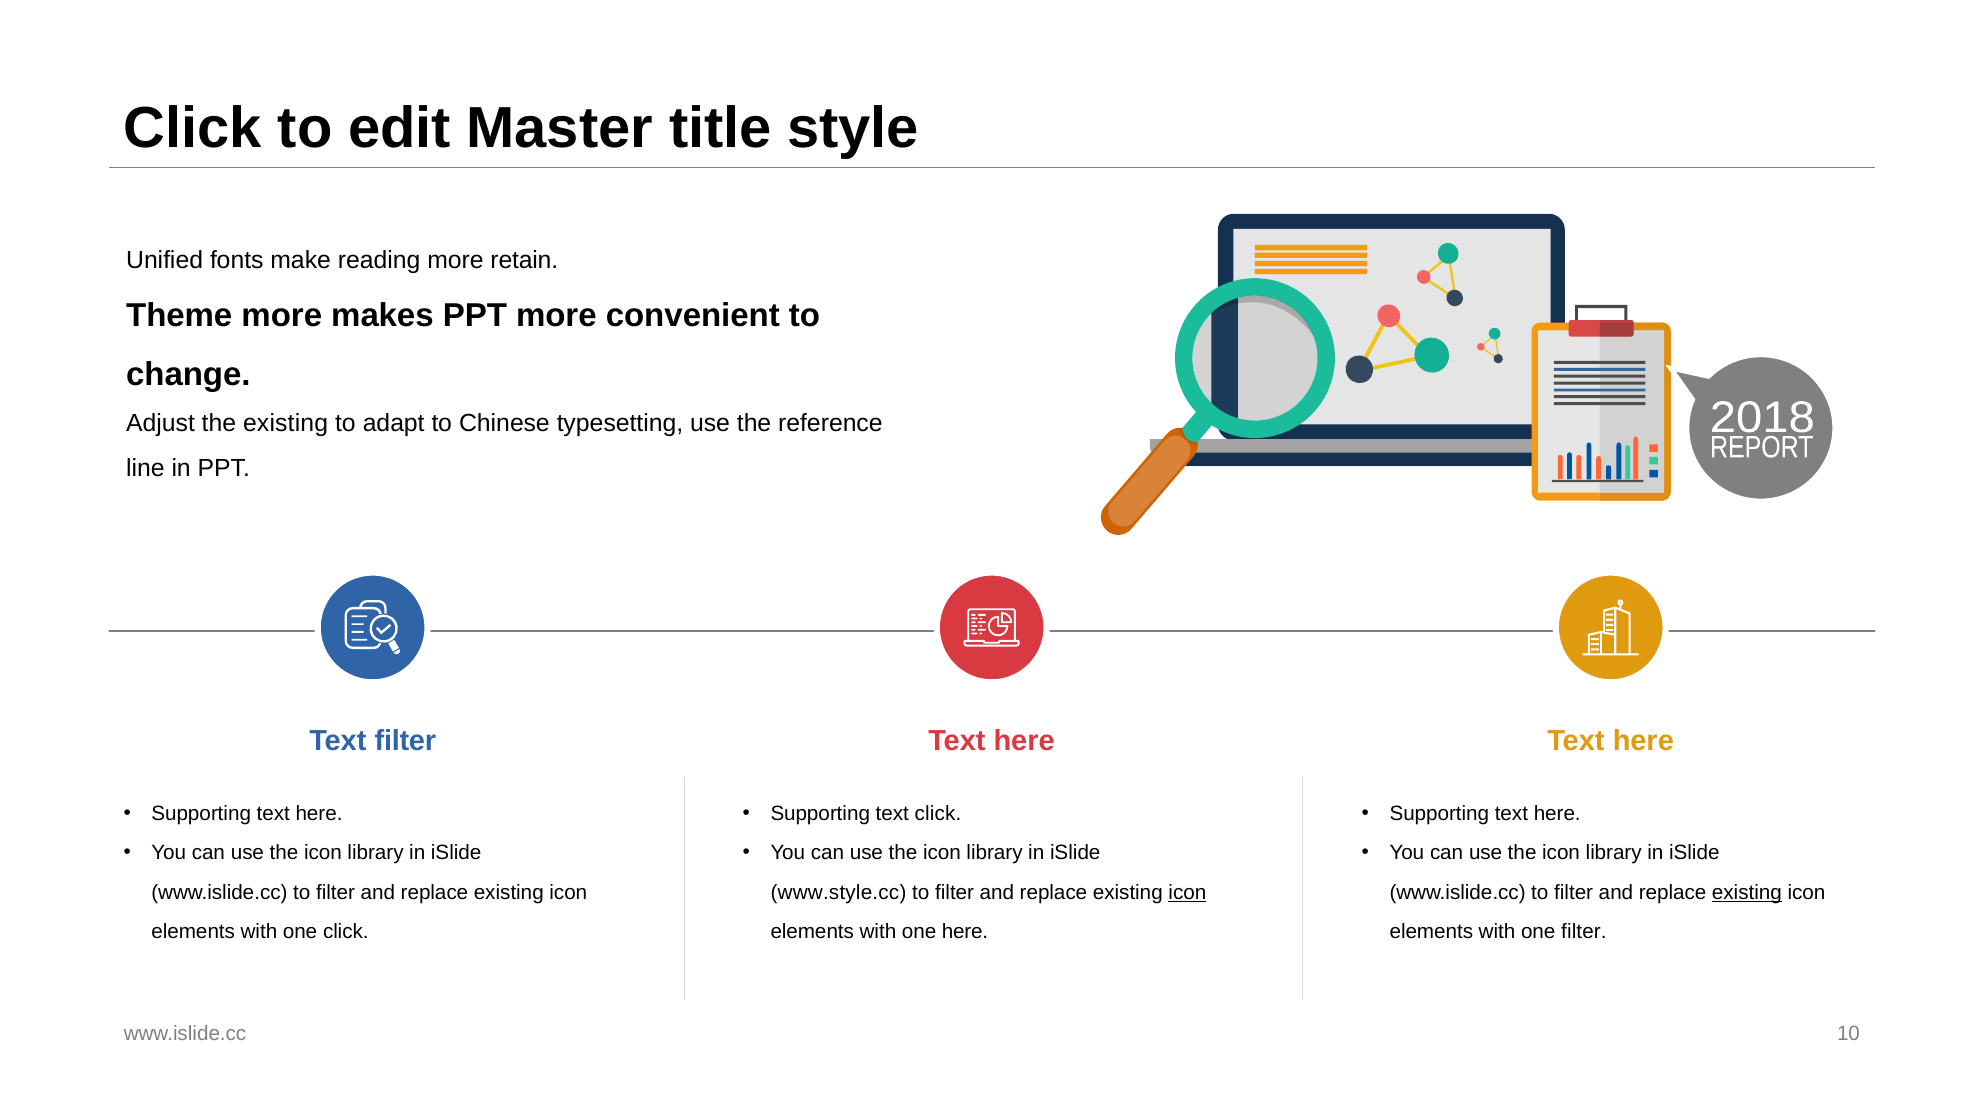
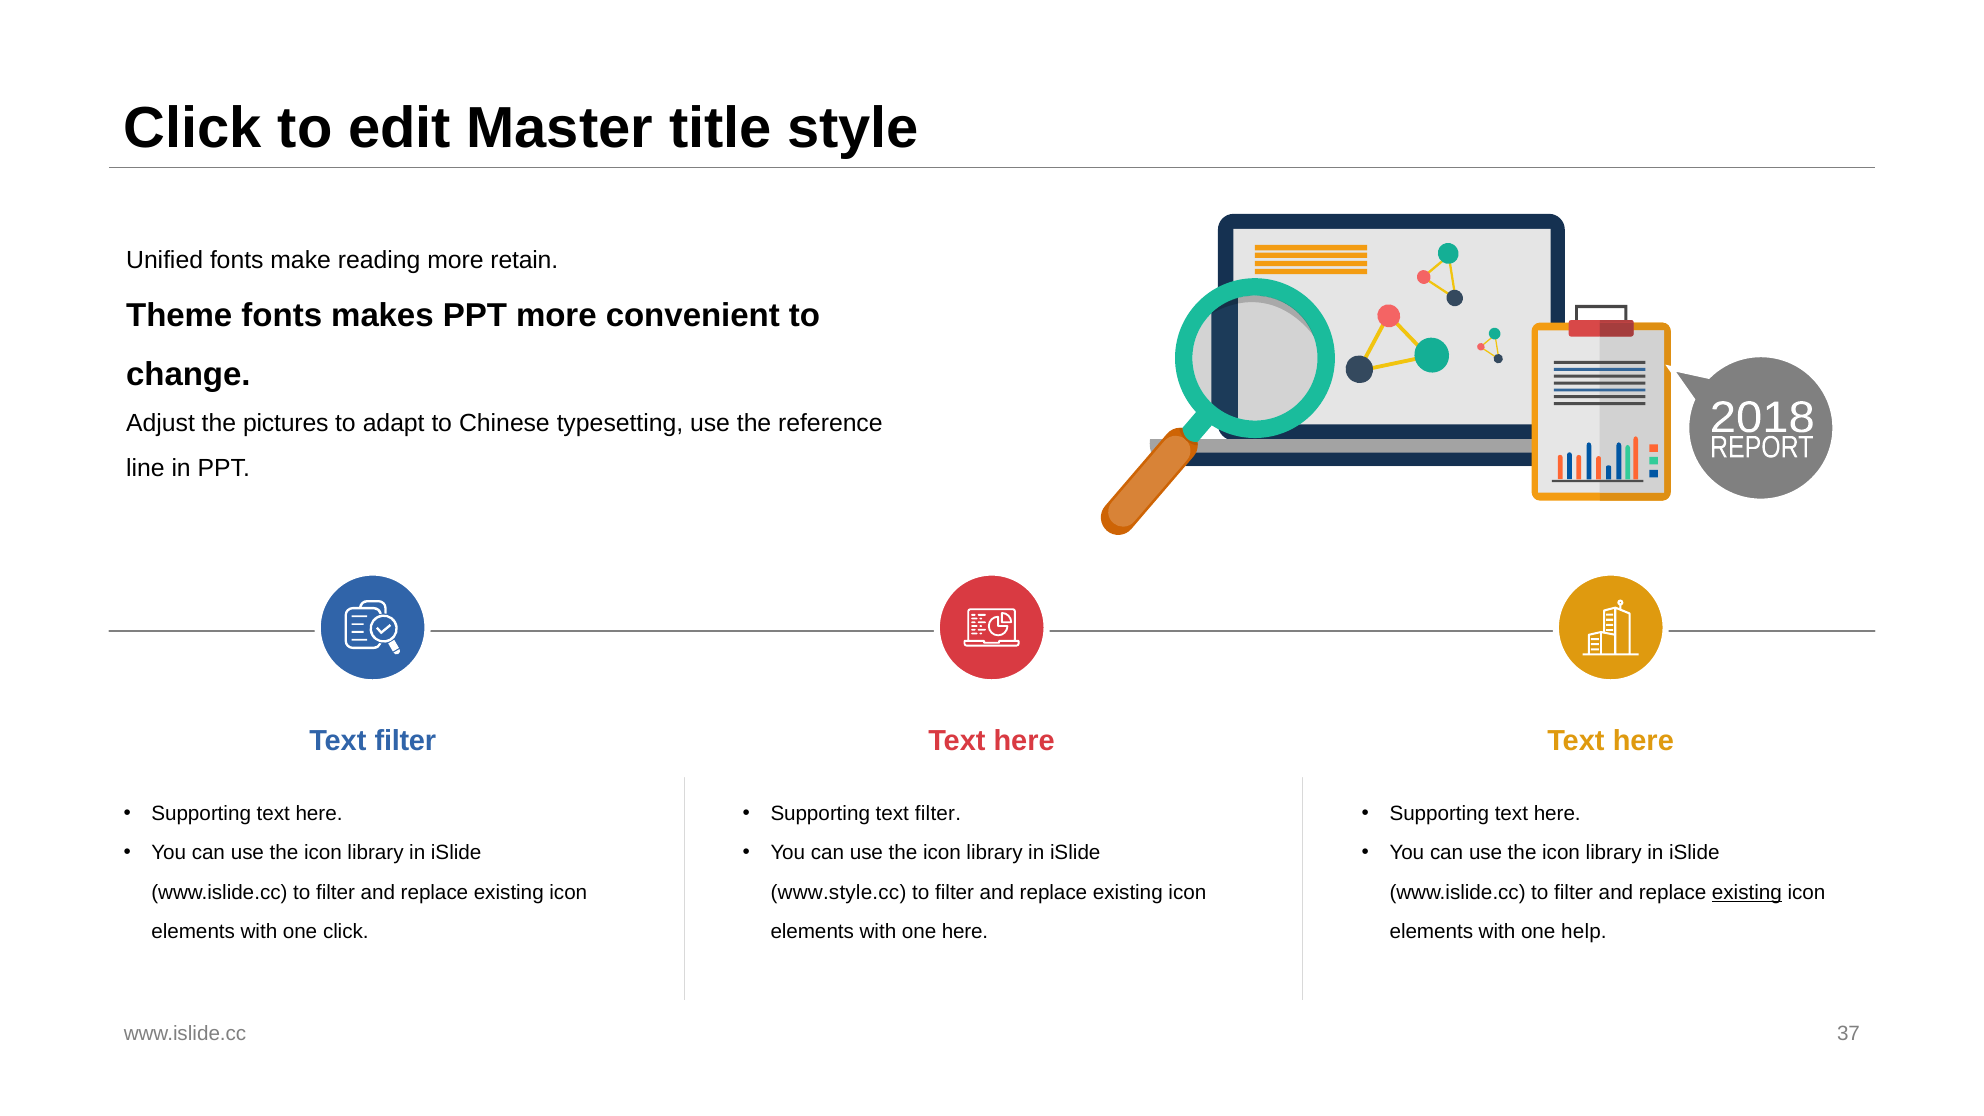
Theme more: more -> fonts (282, 315)
the existing: existing -> pictures (286, 424)
Supporting text click: click -> filter (938, 813)
icon underline: present -> none (1187, 892)
one filter: filter -> help (1584, 932)
10: 10 -> 37 (1848, 1034)
